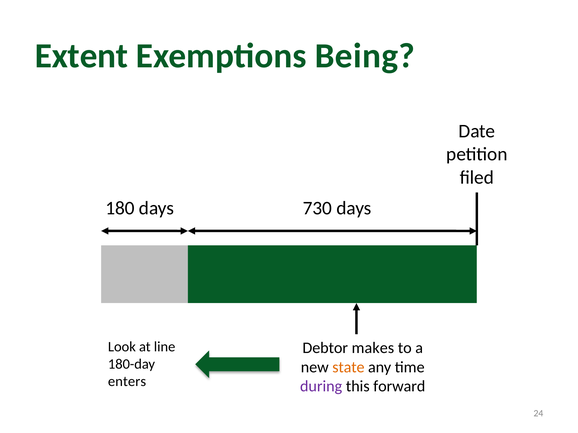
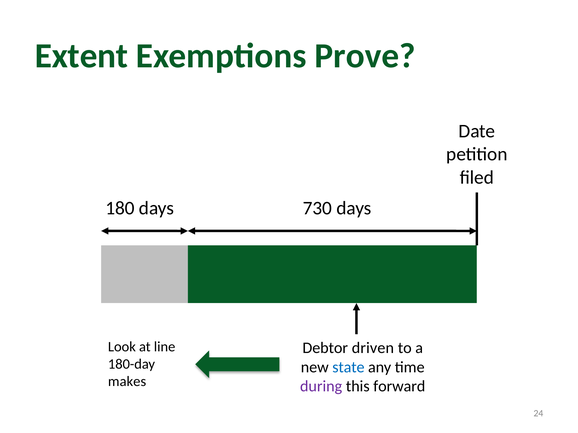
Being: Being -> Prove (365, 56)
makes: makes -> driven (373, 348)
state colour: orange -> blue (348, 367)
enters: enters -> makes (127, 382)
